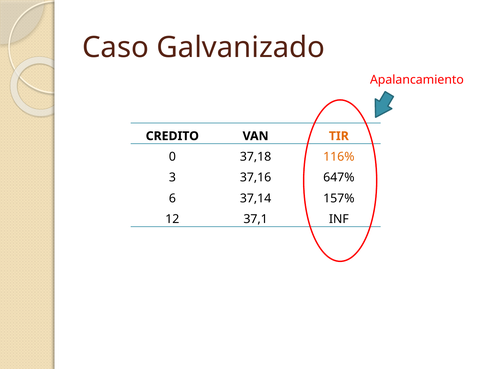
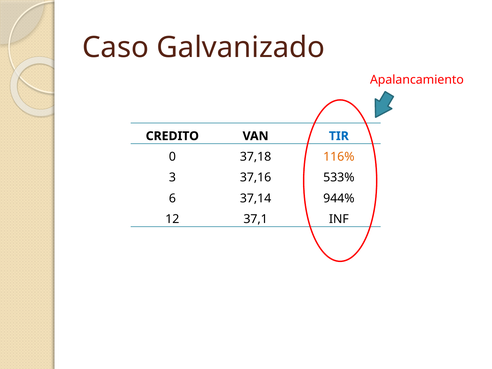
TIR colour: orange -> blue (339, 136)
647%: 647% -> 533% (339, 178)
157%: 157% -> 944% (339, 198)
